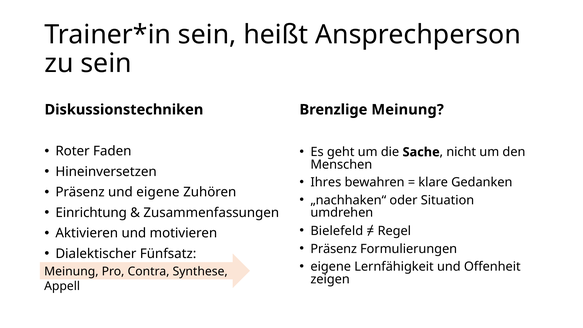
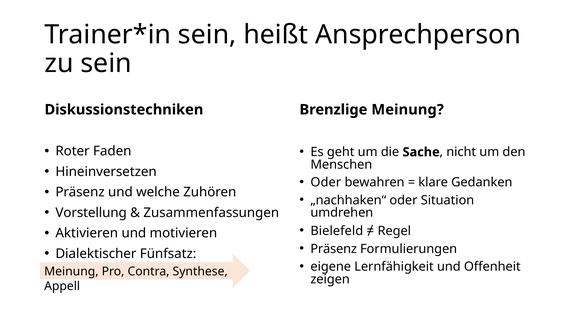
Ihres: Ihres -> Oder (326, 182)
und eigene: eigene -> welche (158, 192)
Einrichtung: Einrichtung -> Vorstellung (91, 213)
